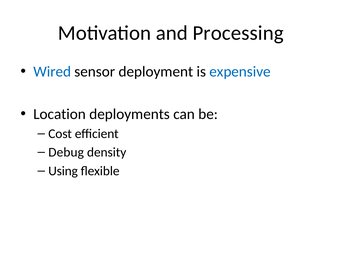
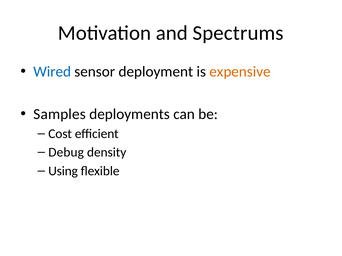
Processing: Processing -> Spectrums (238, 33)
expensive colour: blue -> orange (240, 72)
Location: Location -> Samples (60, 114)
